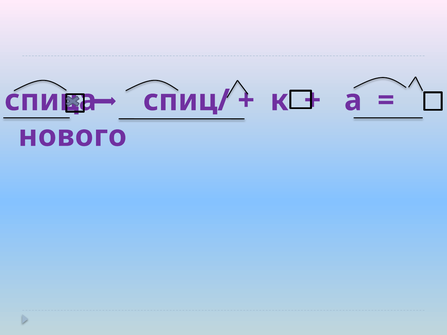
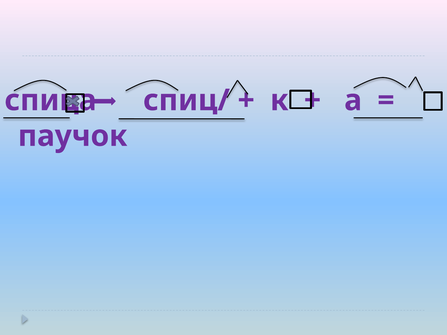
нового: нового -> паучок (73, 136)
